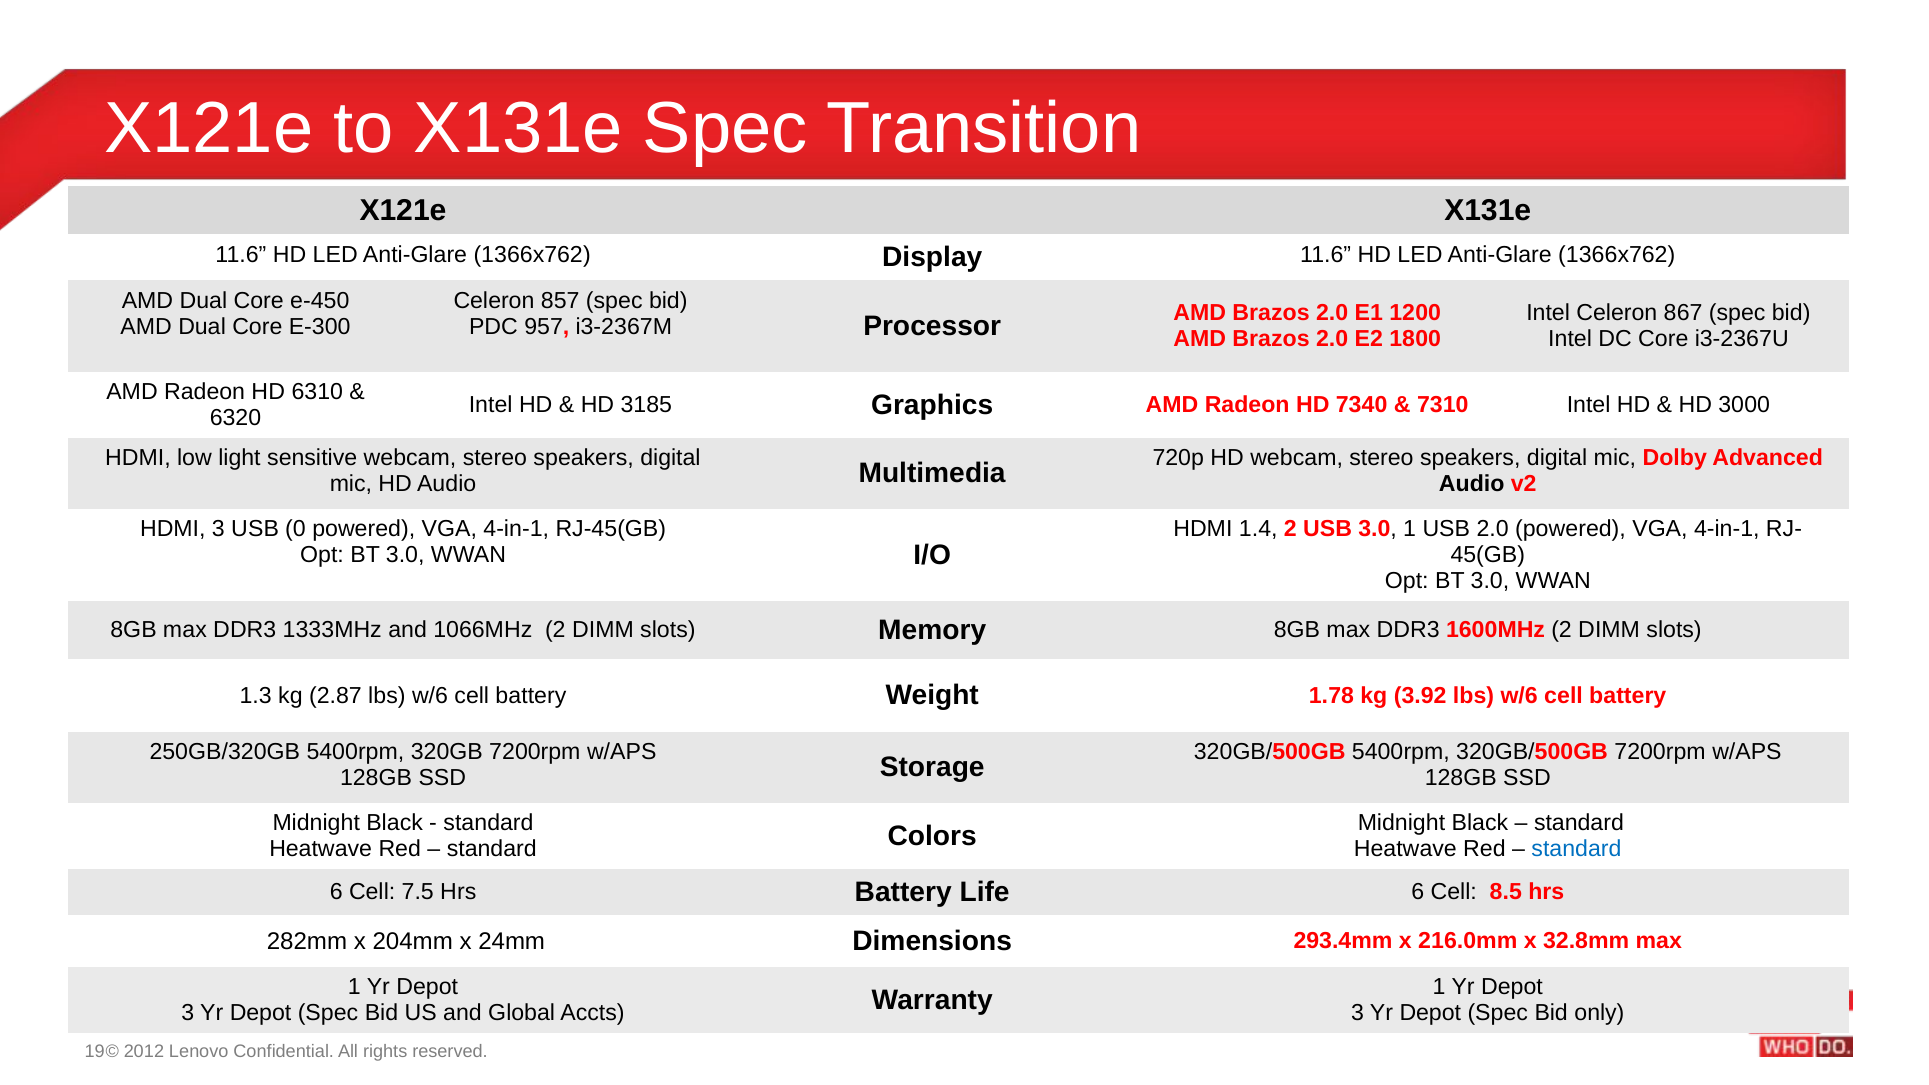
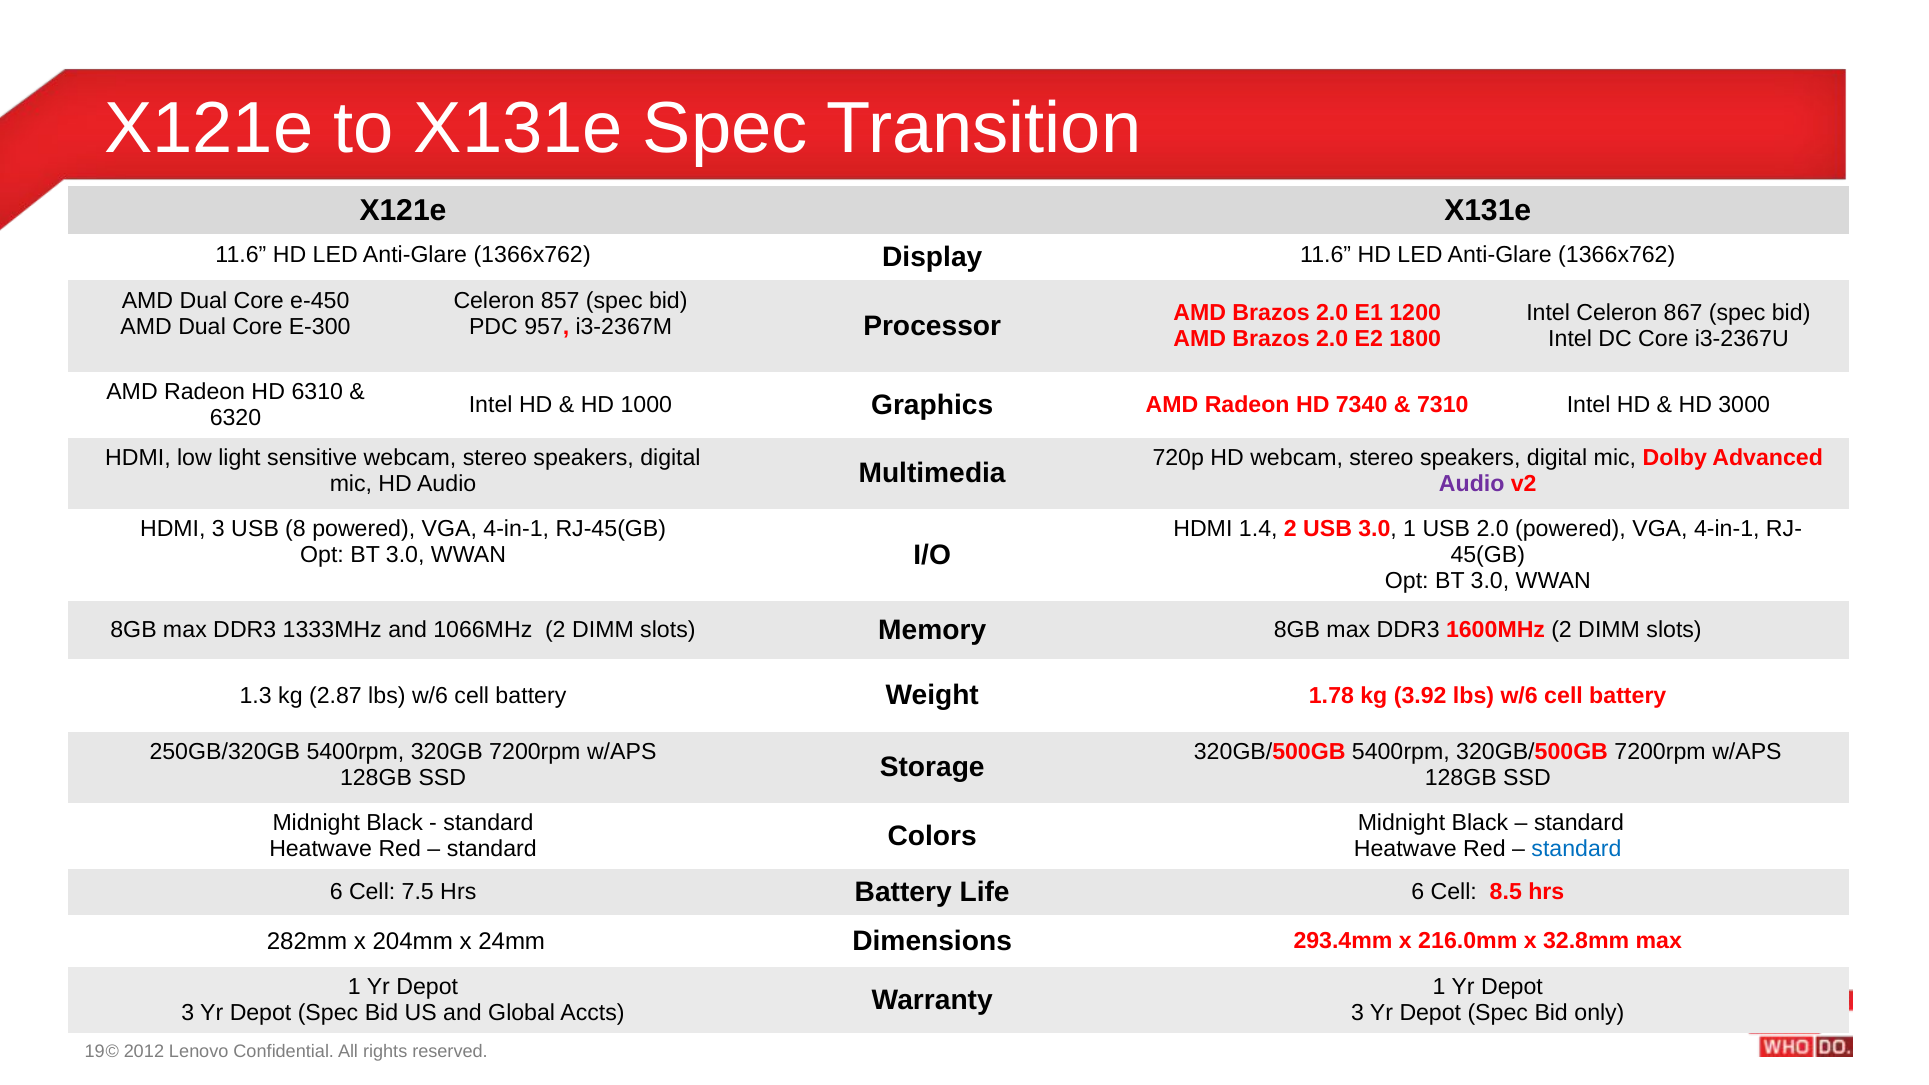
3185: 3185 -> 1000 (646, 405)
Audio colour: black -> purple (1472, 484)
0: 0 -> 8 (296, 529)
